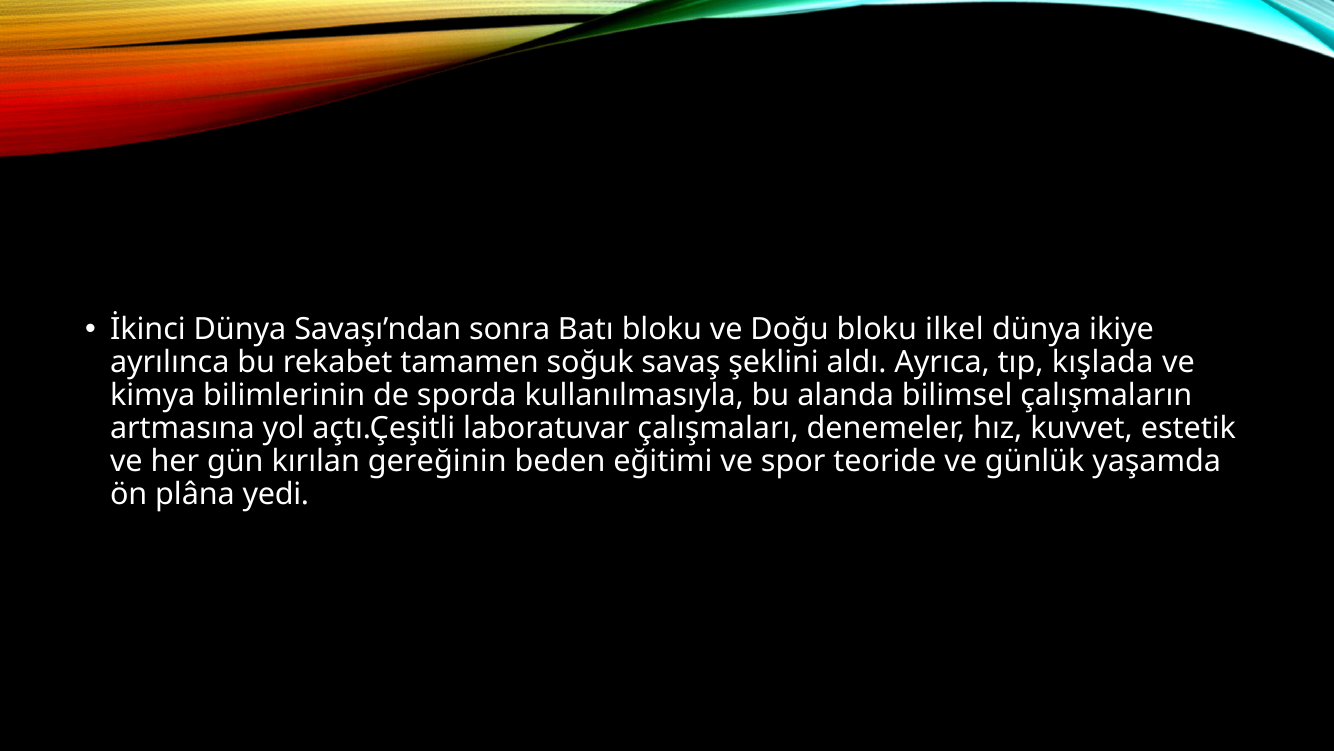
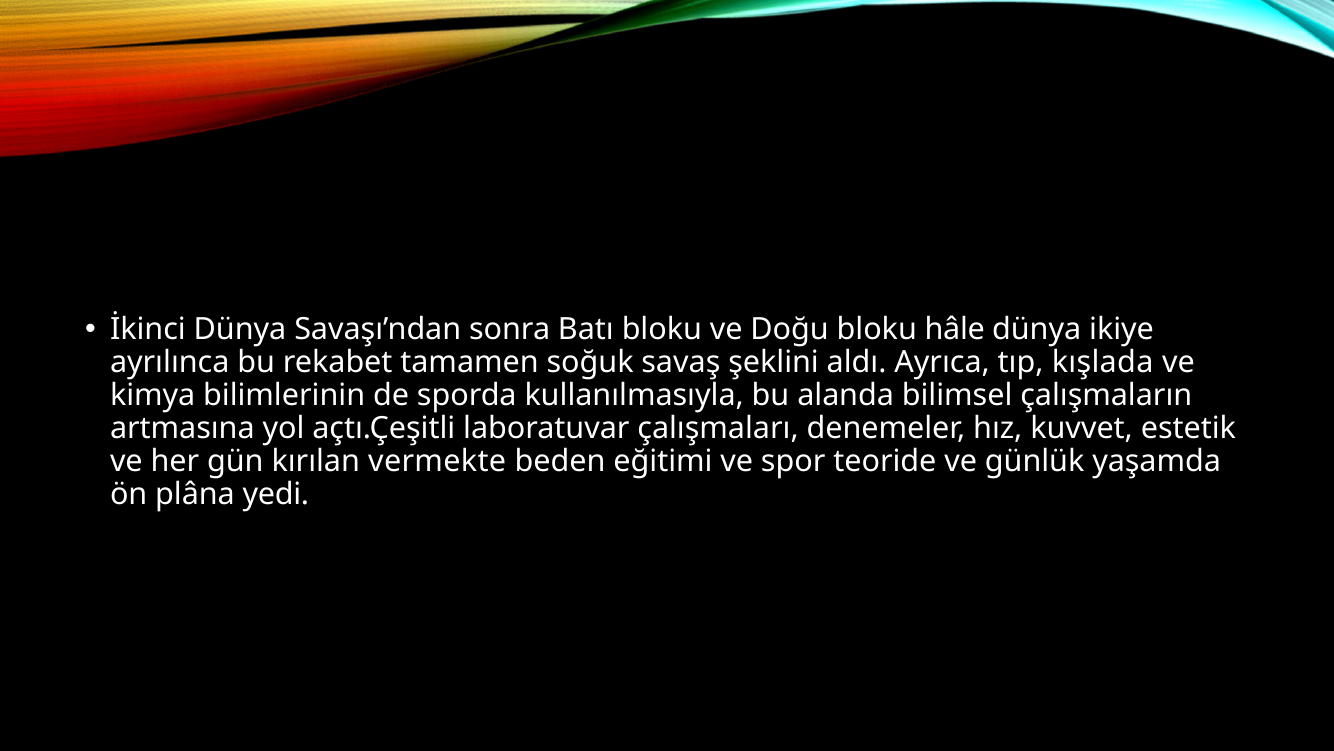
ilkel: ilkel -> hâle (955, 329)
gereğinin: gereğinin -> vermekte (437, 461)
